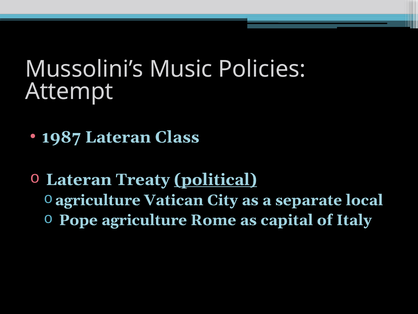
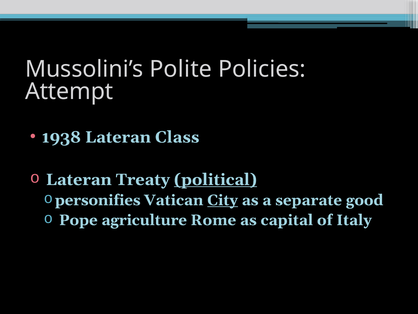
Music: Music -> Polite (181, 69)
1987: 1987 -> 1938 (61, 137)
agriculture: agriculture -> personifies (98, 200)
City underline: none -> present (223, 200)
local: local -> good (365, 200)
